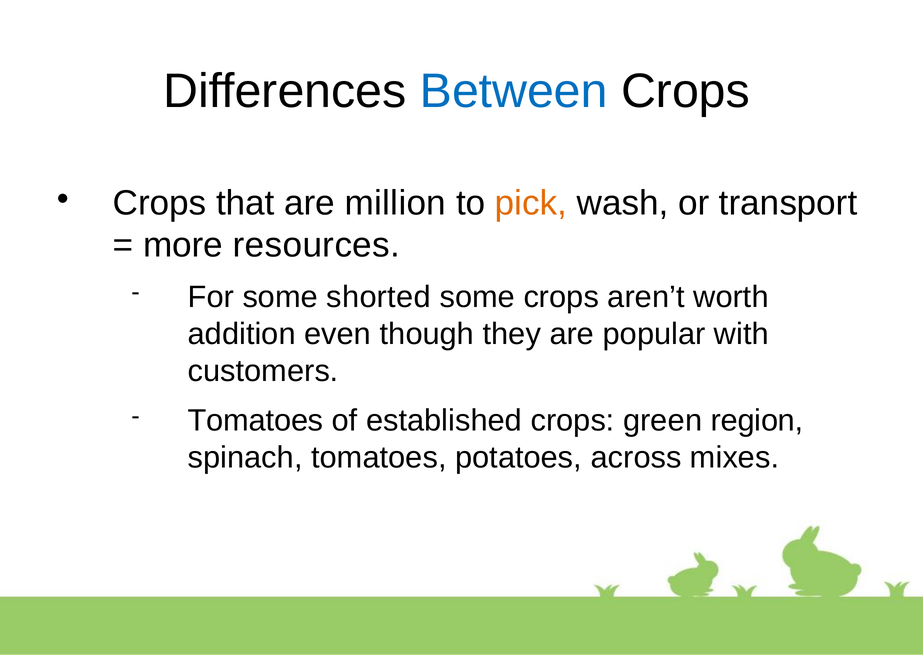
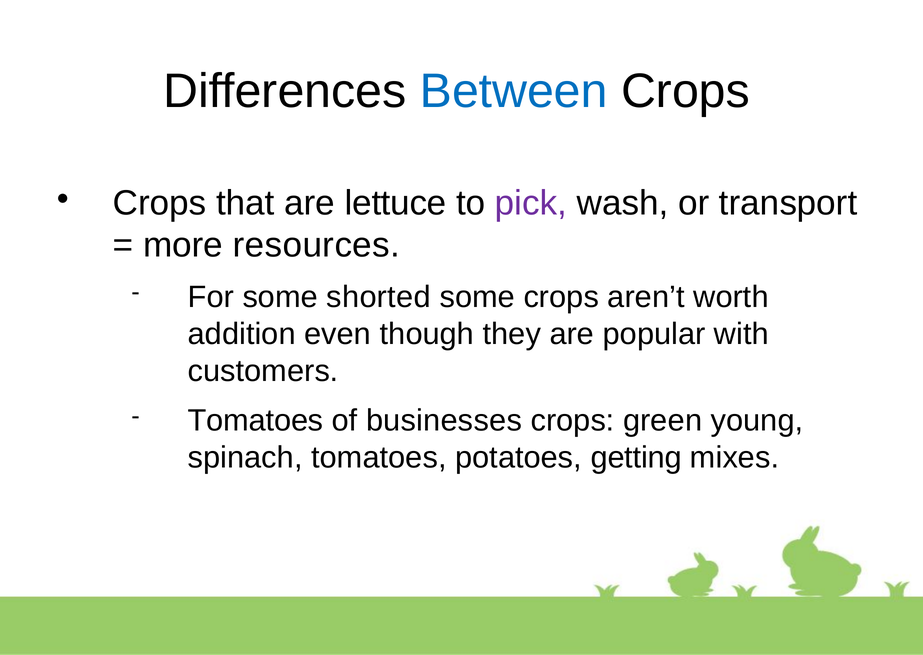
million: million -> lettuce (396, 203)
pick colour: orange -> purple (531, 203)
established: established -> businesses (444, 421)
region: region -> young (757, 421)
across: across -> getting (636, 458)
